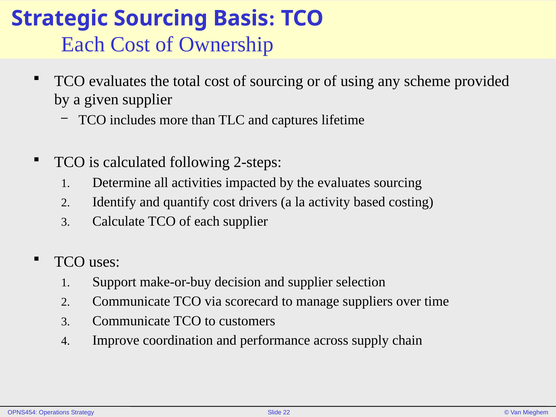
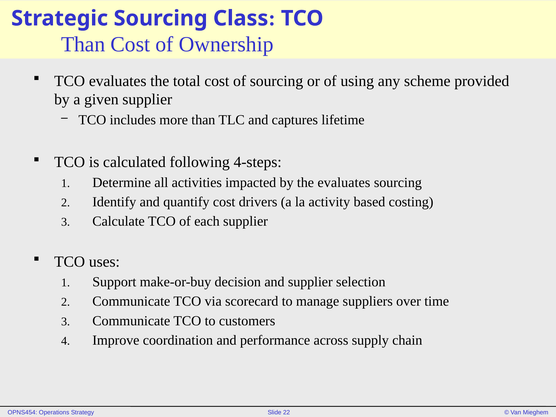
Basis: Basis -> Class (241, 18)
Each: Each -> Than (83, 44)
2-steps: 2-steps -> 4-steps (258, 162)
